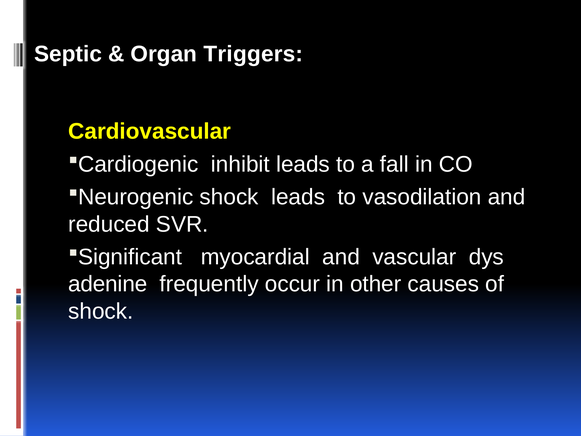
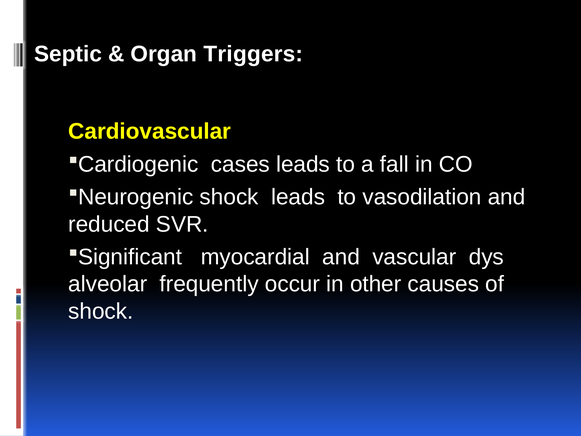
inhibit: inhibit -> cases (240, 164)
adenine: adenine -> alveolar (108, 284)
